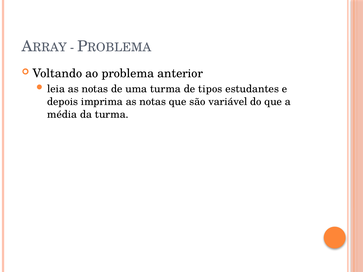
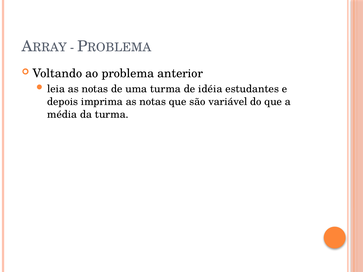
tipos: tipos -> idéia (210, 89)
